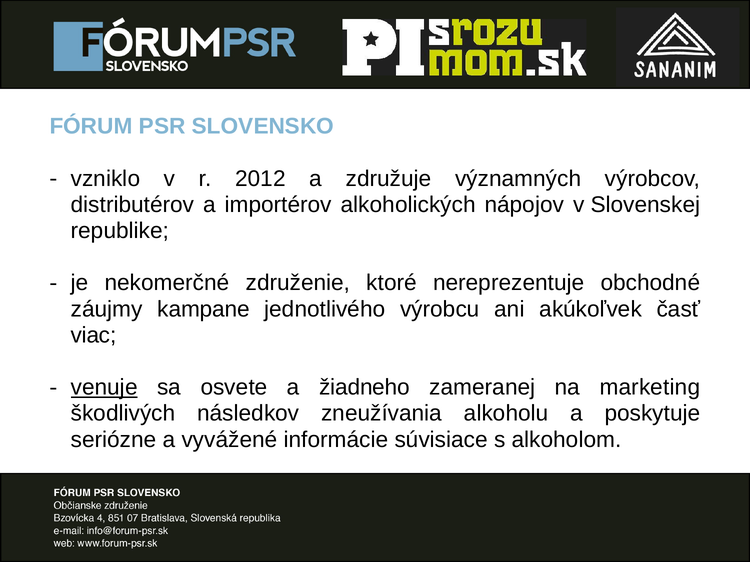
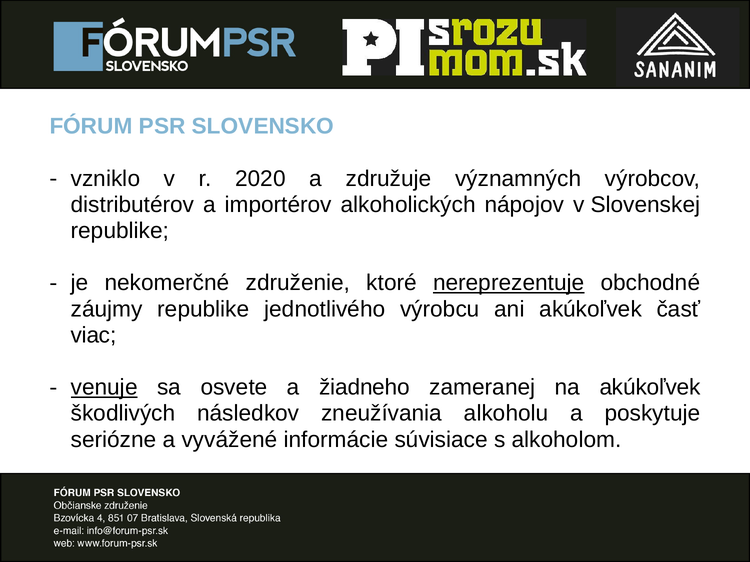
2012: 2012 -> 2020 (260, 179)
nereprezentuje underline: none -> present (509, 283)
záujmy kampane: kampane -> republike (203, 309)
na marketing: marketing -> akúkoľvek (650, 388)
